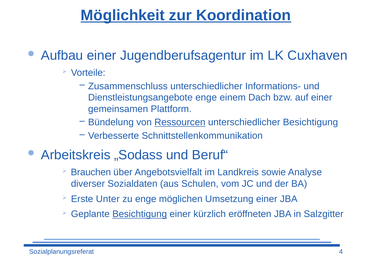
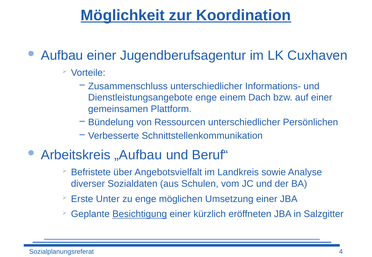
Ressourcen underline: present -> none (180, 123)
unterschiedlicher Besichtigung: Besichtigung -> Persönlichen (310, 123)
„Sodass: „Sodass -> „Aufbau (138, 155)
Brauchen: Brauchen -> Befristete (91, 173)
